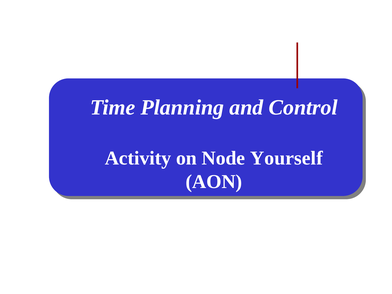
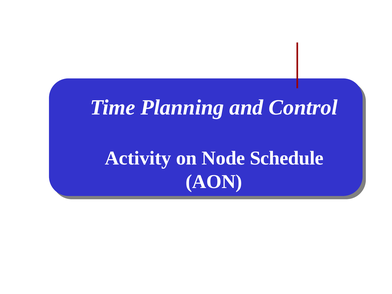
Yourself: Yourself -> Schedule (287, 158)
